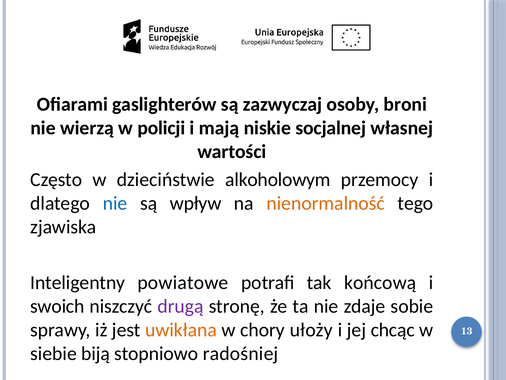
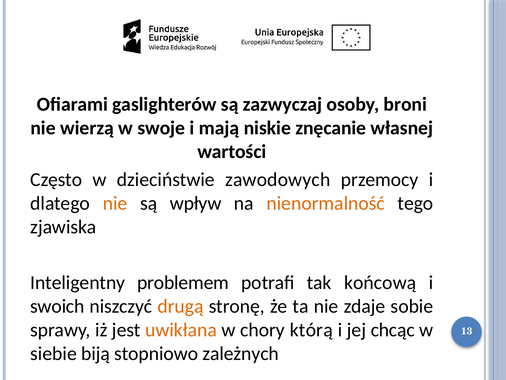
policji: policji -> swoje (161, 128)
socjalnej: socjalnej -> znęcanie (331, 128)
alkoholowym: alkoholowym -> zawodowych (278, 179)
nie colour: blue -> orange (115, 203)
powiatowe: powiatowe -> problemem (183, 282)
drugą colour: purple -> orange (180, 306)
ułoży: ułoży -> którą (311, 330)
radośniej: radośniej -> zależnych (241, 353)
